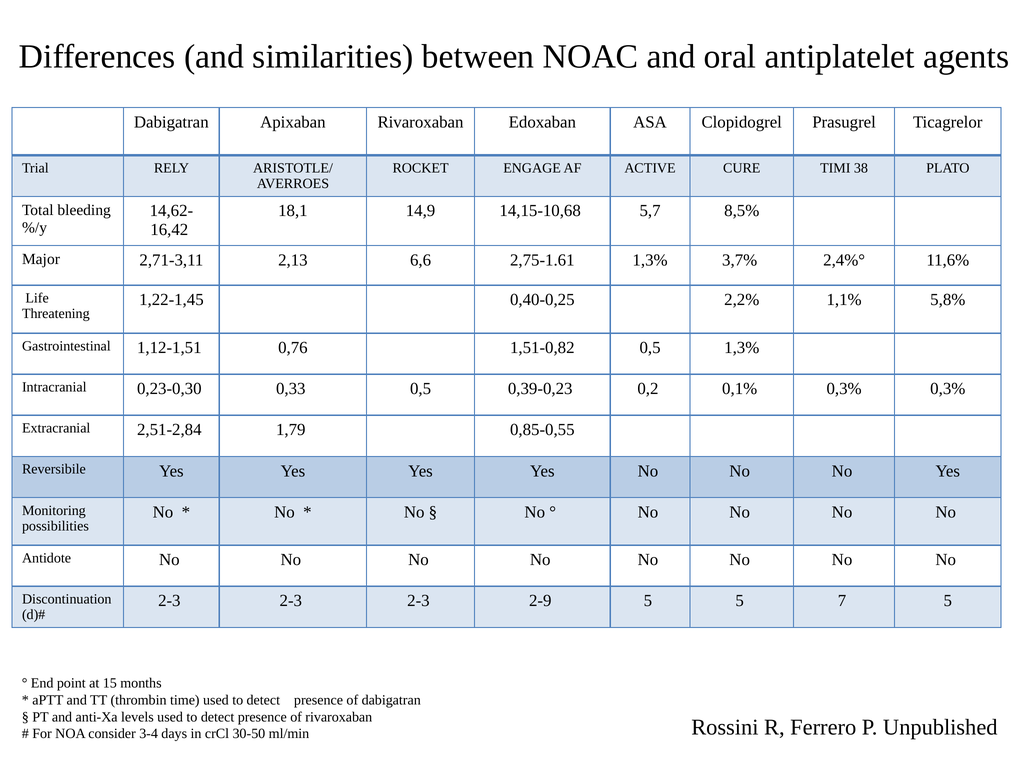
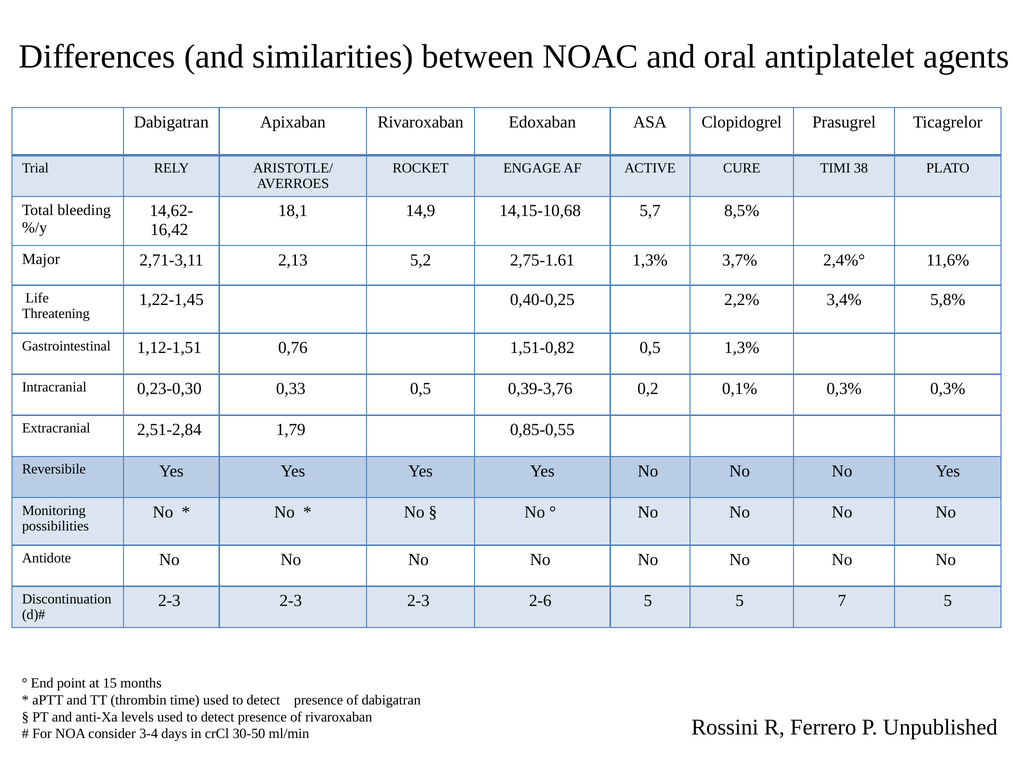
6,6: 6,6 -> 5,2 (421, 260)
1,1%: 1,1% -> 3,4% (844, 300)
0,39-0,23: 0,39-0,23 -> 0,39-3,76 (540, 389)
2-9: 2-9 -> 2-6 (540, 601)
